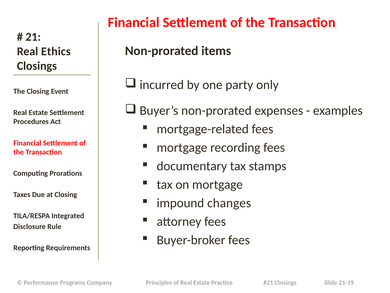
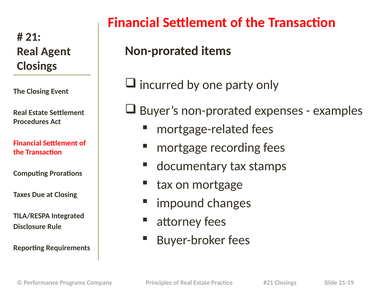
Ethics: Ethics -> Agent (56, 51)
